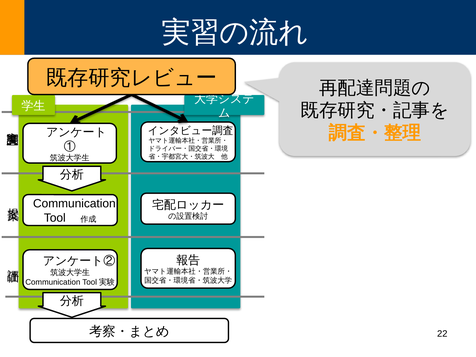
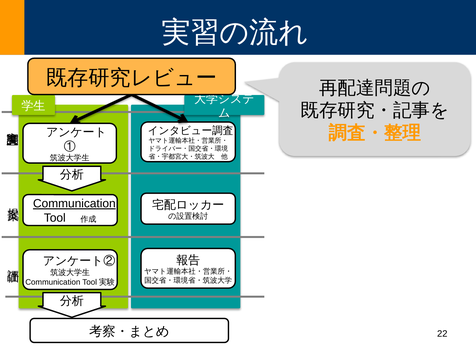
Communication underline: none -> present (74, 204)
